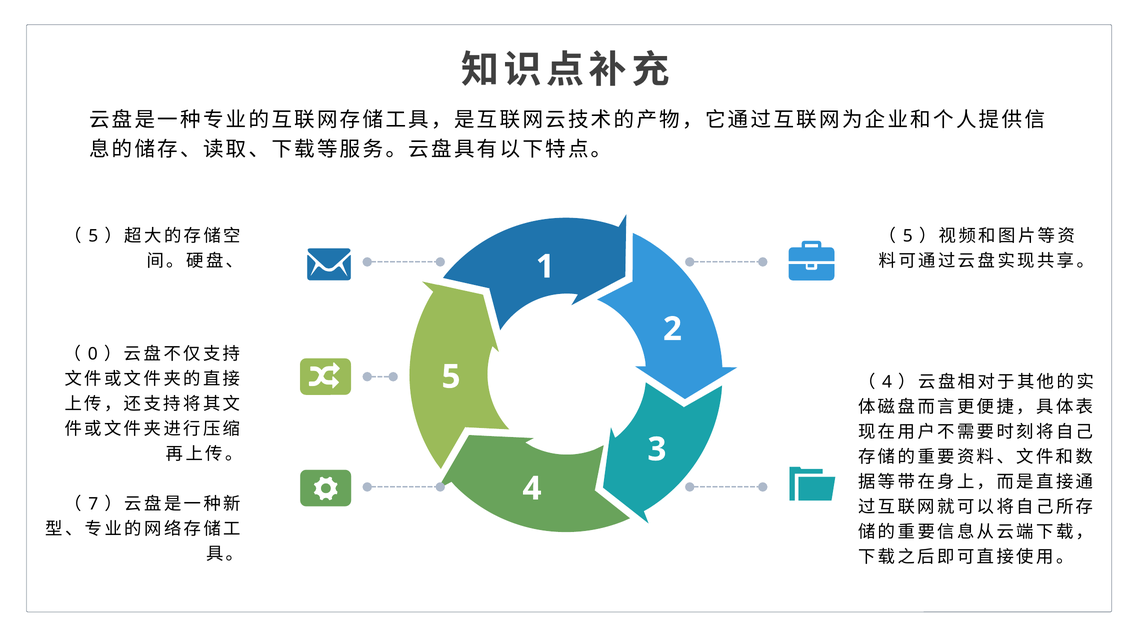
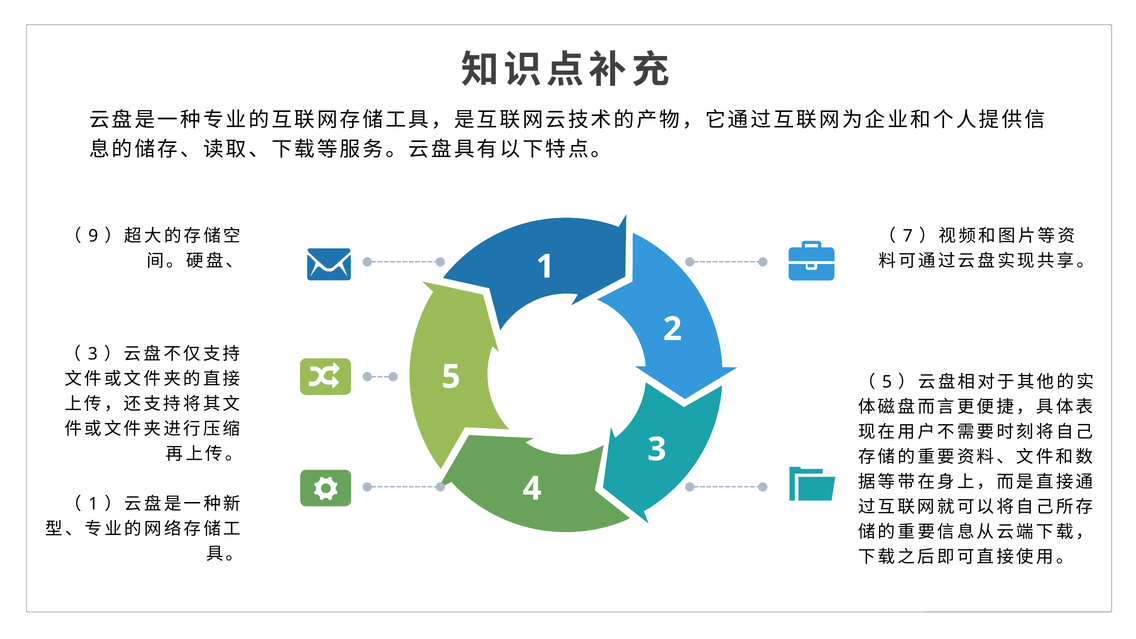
5: 5 -> 9 (93, 236)
5: 5 -> 7 (908, 236)
0: 0 -> 3 (93, 354)
4: 4 -> 5 (887, 382)
7: 7 -> 1 (93, 504)
